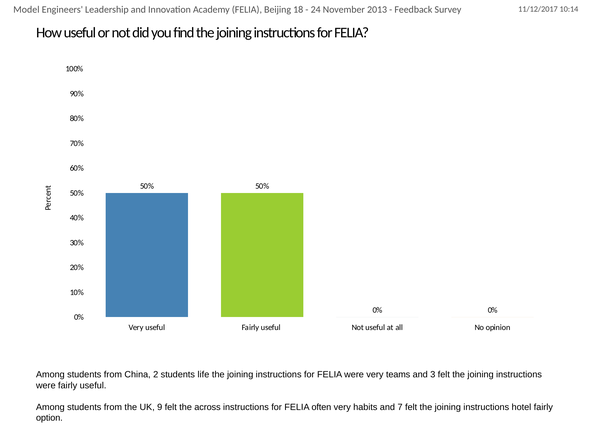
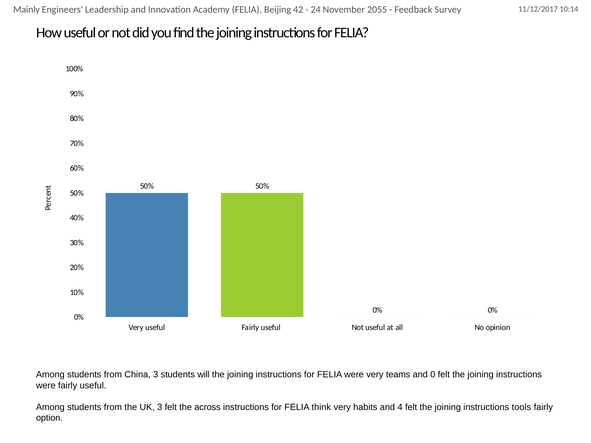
Model: Model -> Mainly (27, 10)
18: 18 -> 42 (298, 10)
2013: 2013 -> 2055 (377, 10)
China 2: 2 -> 3 (156, 375)
life: life -> will (203, 375)
3: 3 -> 0 (433, 375)
UK 9: 9 -> 3 (160, 407)
often: often -> think (321, 407)
7: 7 -> 4 (400, 407)
hotel: hotel -> tools (521, 407)
